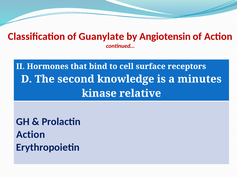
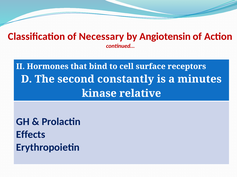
Guanylate: Guanylate -> Necessary (101, 37)
knowledge: knowledge -> constantly (126, 79)
Action: Action -> Effects (31, 135)
